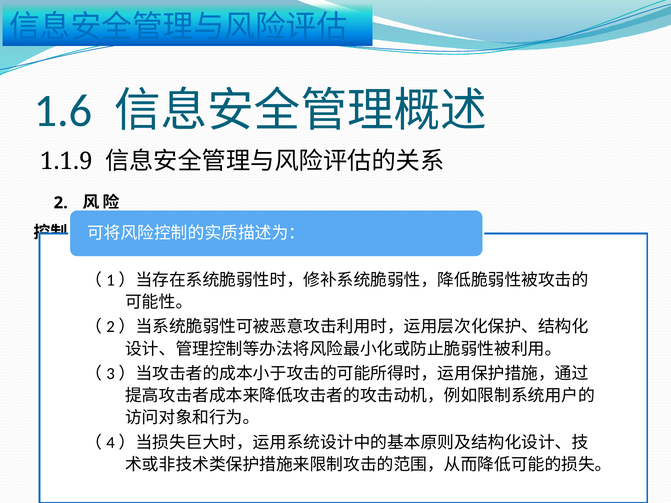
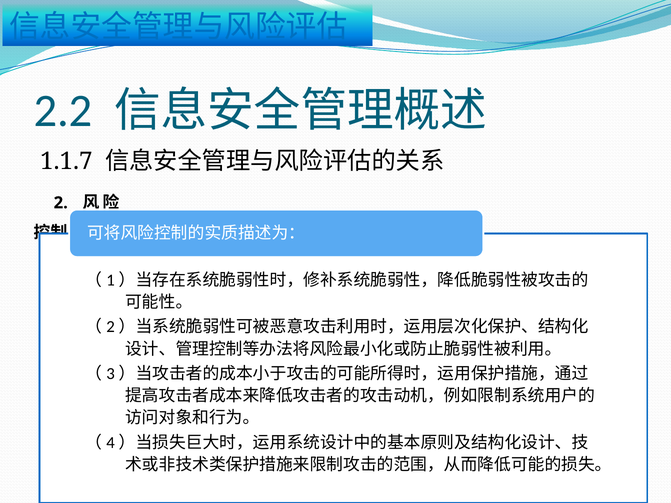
1.6: 1.6 -> 2.2 (63, 111)
1.1.9: 1.1.9 -> 1.1.7 (67, 162)
